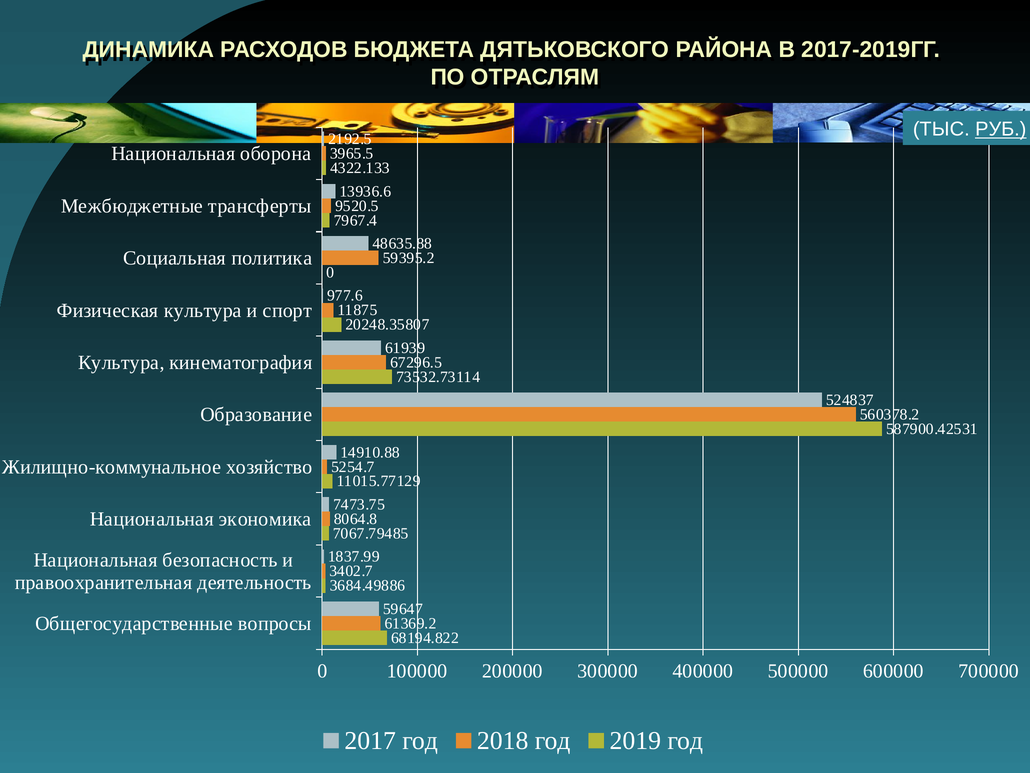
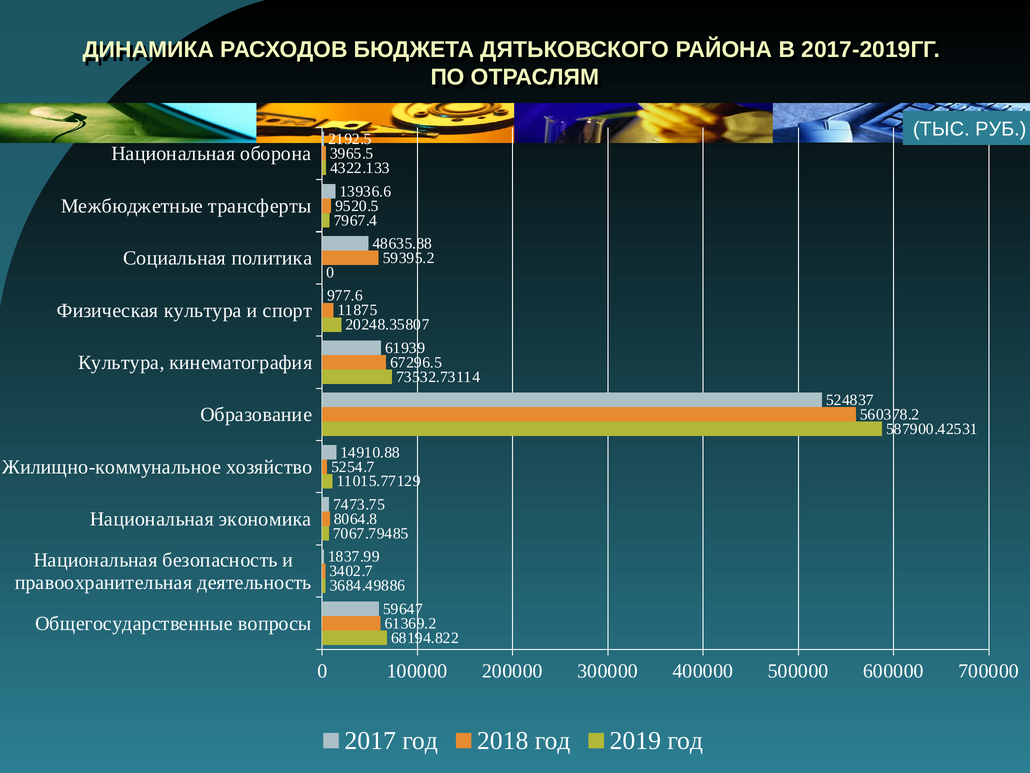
РУБ underline: present -> none (1001, 129)
